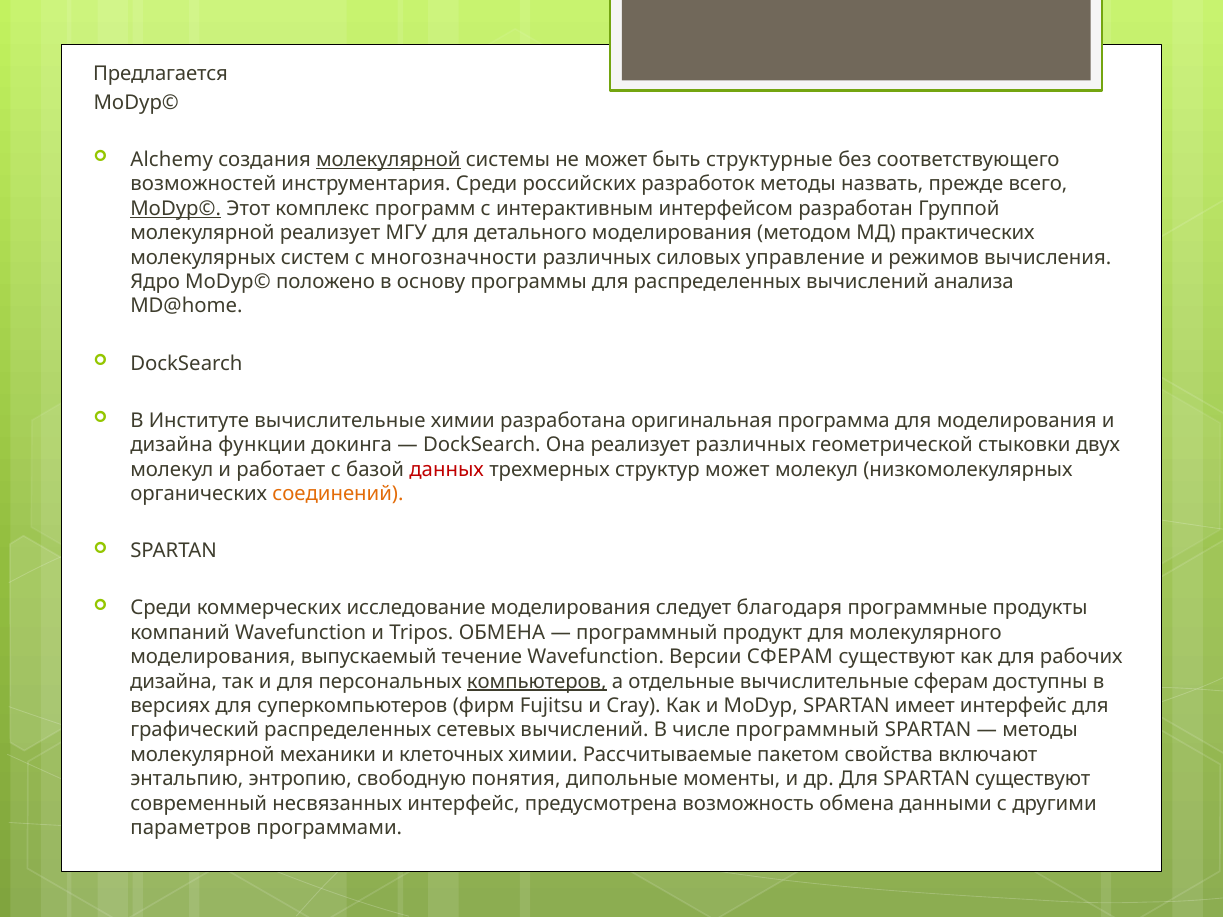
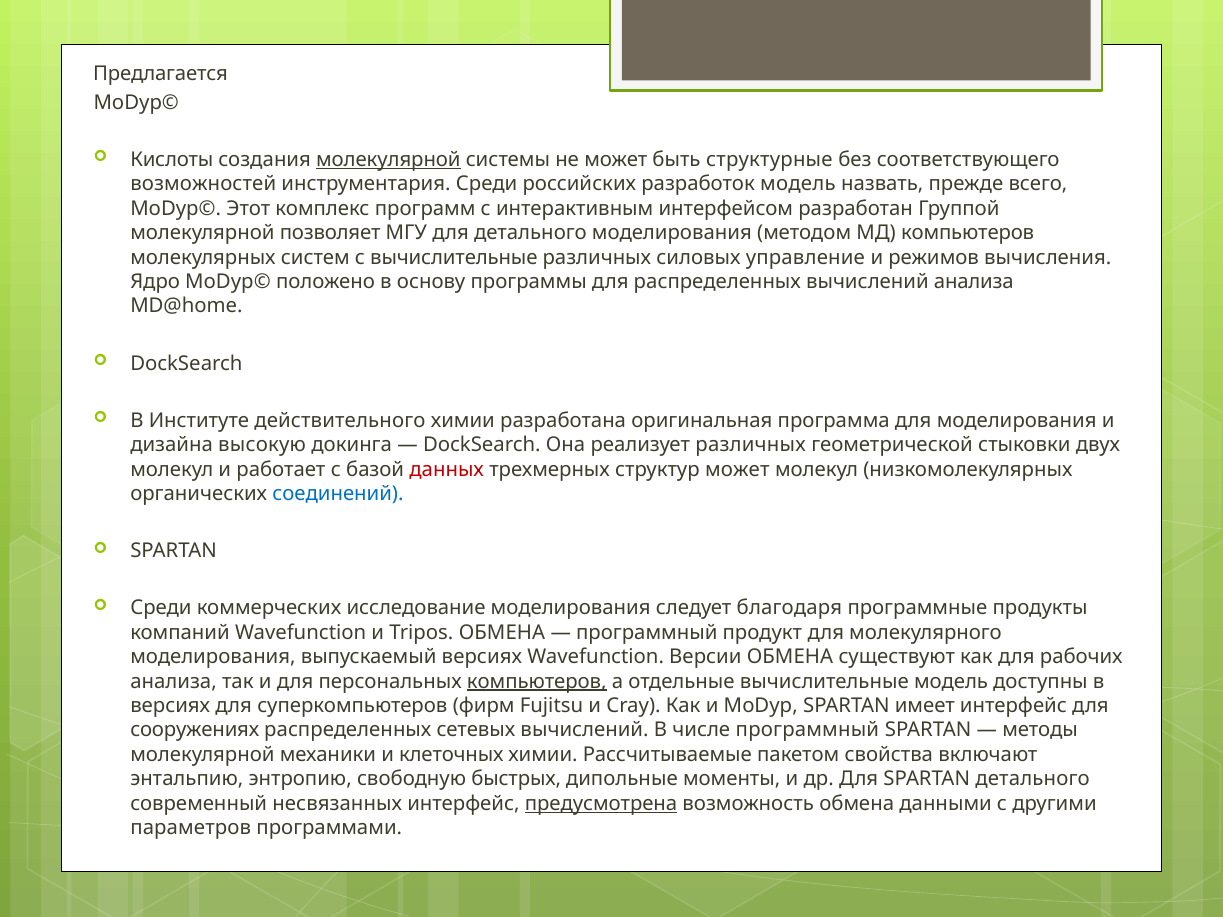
Alchemy: Alchemy -> Кислоты (172, 160)
разработок методы: методы -> модель (798, 184)
MoDyp© underline: present -> none (176, 208)
молекулярной реализует: реализует -> позволяет (330, 233)
МД практических: практических -> компьютеров (968, 233)
с многозначности: многозначности -> вычислительные (454, 257)
Институте вычислительные: вычислительные -> действительного (340, 421)
функции: функции -> высокую (262, 445)
соединений colour: orange -> blue (338, 494)
выпускаемый течение: течение -> версиях (482, 657)
Версии СФЕРАМ: СФЕРАМ -> ОБМЕНА (790, 657)
дизайна: дизайна -> анализа (174, 681)
вычислительные сферам: сферам -> модель (951, 681)
графический: графический -> сооружениях (195, 730)
понятия: понятия -> быстрых (516, 779)
SPARTAN существуют: существуют -> детального (1033, 779)
предусмотрена underline: none -> present (601, 804)
